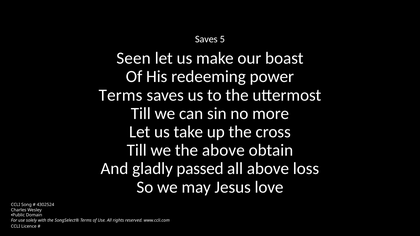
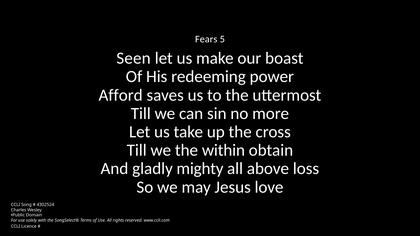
Saves: Saves -> Fears (206, 39)
Terms: Terms -> Afford (121, 95)
the above: above -> within (223, 150)
passed: passed -> mighty (200, 169)
